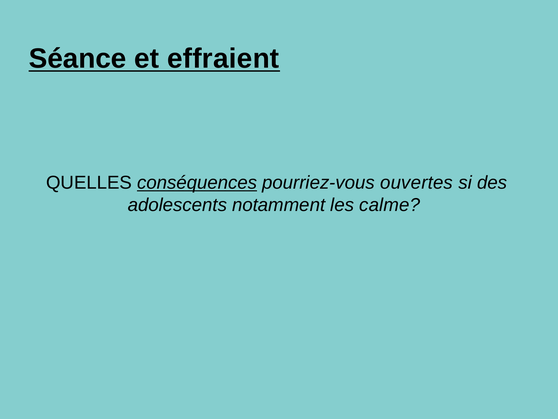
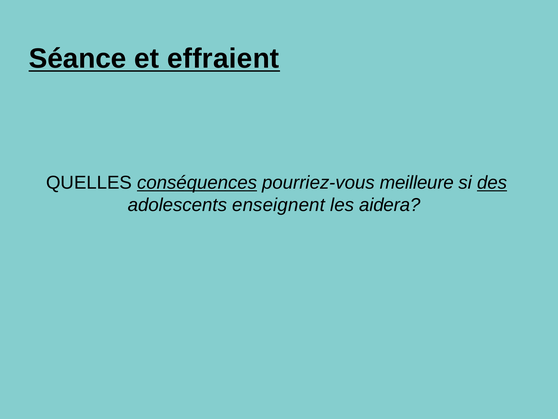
ouvertes: ouvertes -> meilleure (417, 183)
des underline: none -> present (492, 183)
notamment: notamment -> enseignent (279, 205)
calme: calme -> aidera (390, 205)
